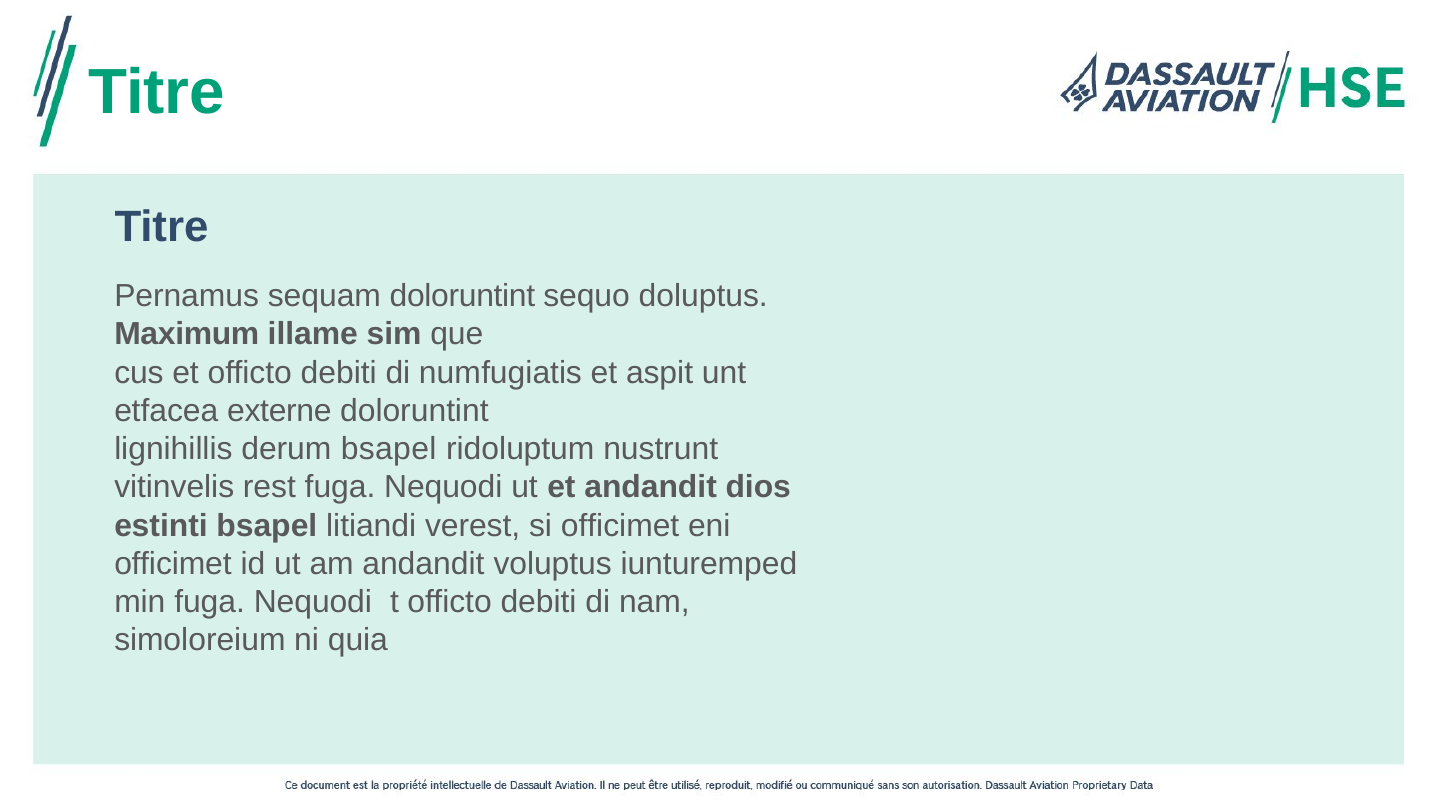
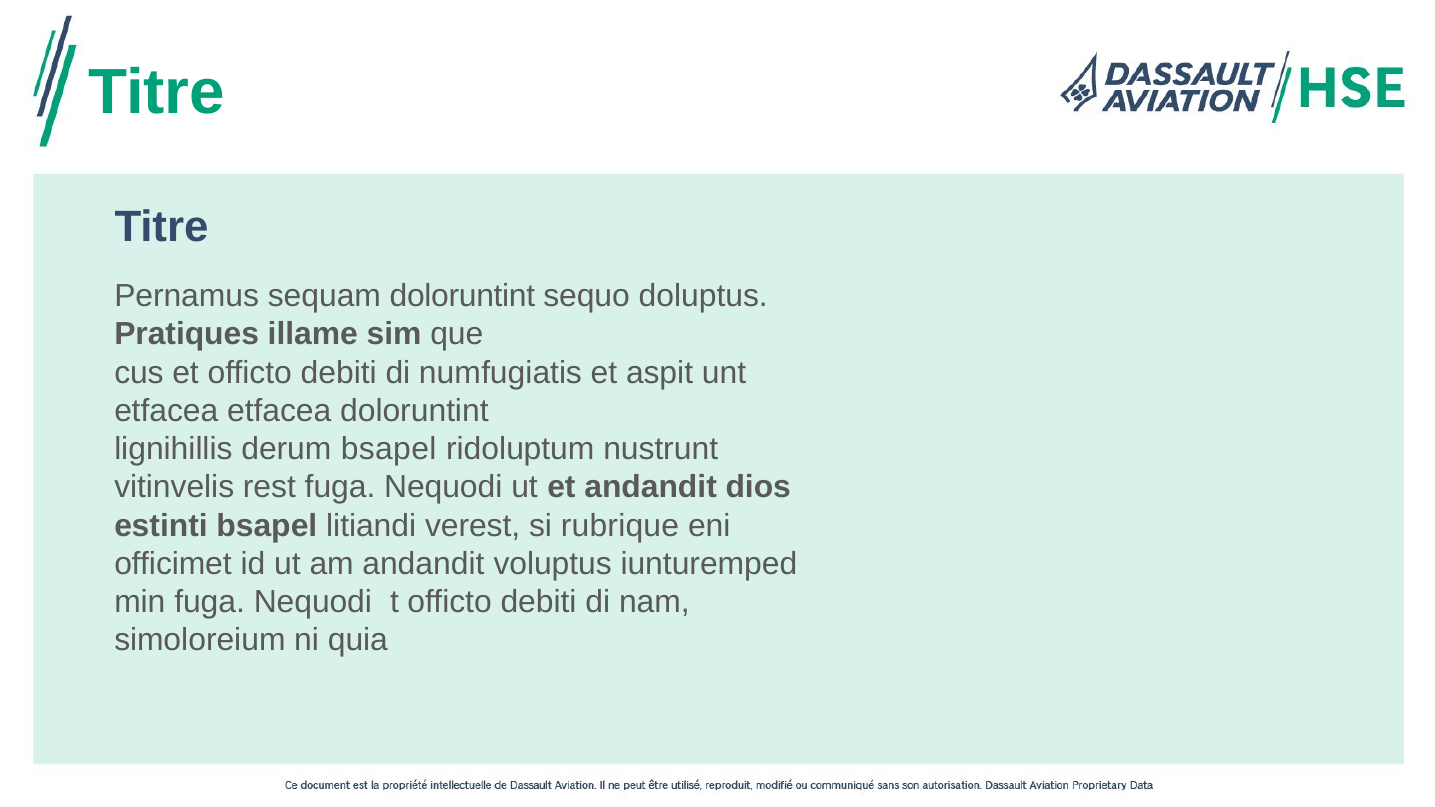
Maximum: Maximum -> Pratiques (187, 335)
etfacea externe: externe -> etfacea (279, 411)
si officimet: officimet -> rubrique (620, 526)
